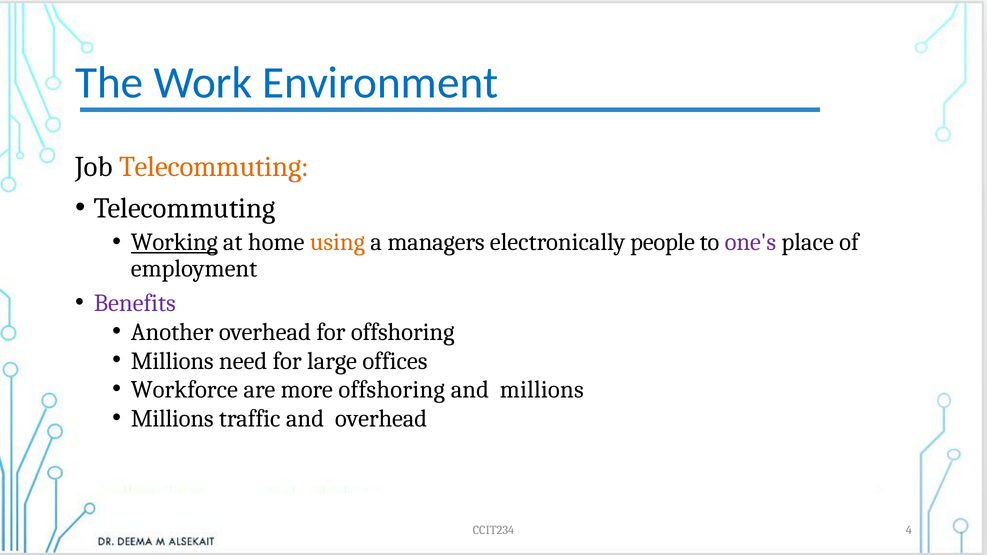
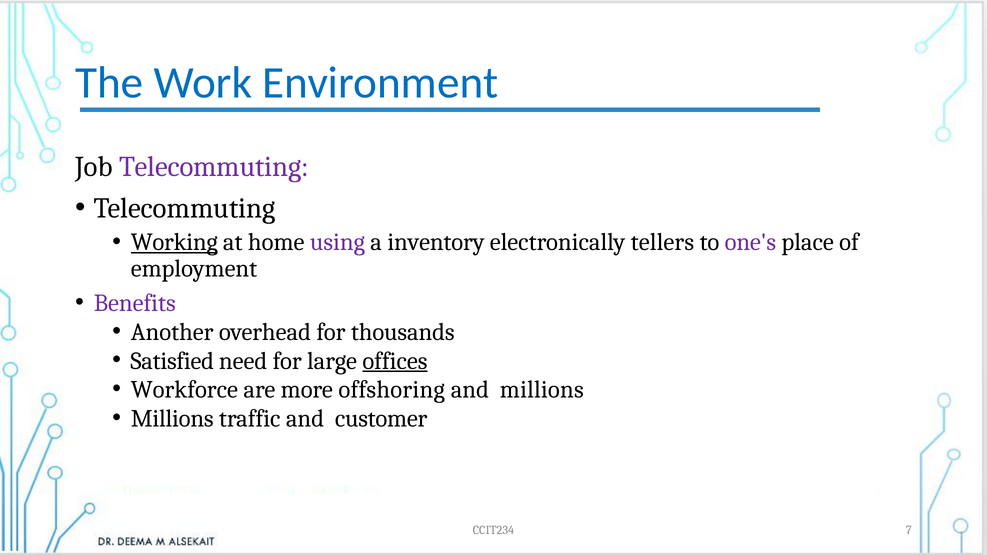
Telecommuting colour: orange -> purple (214, 167)
using colour: orange -> purple (337, 242)
managers: managers -> inventory (436, 242)
people: people -> tellers (662, 242)
for offshoring: offshoring -> thousands (403, 332)
Millions: Millions -> Satisfied (172, 361)
offices underline: none -> present (395, 361)
and overhead: overhead -> customer (381, 419)
4: 4 -> 7 (909, 530)
